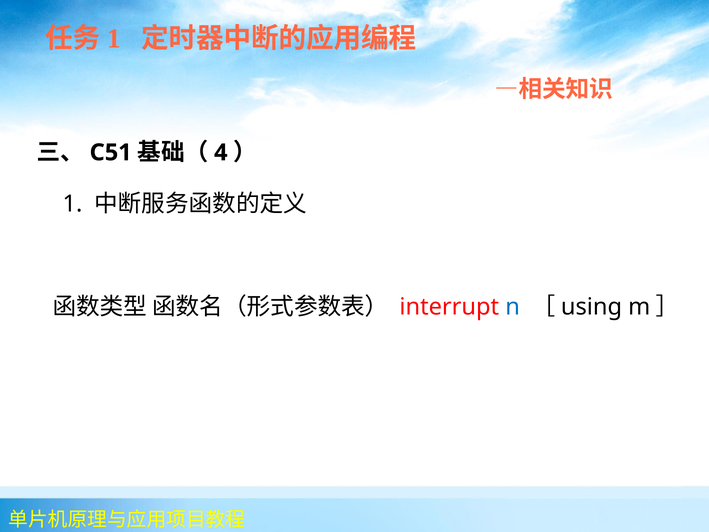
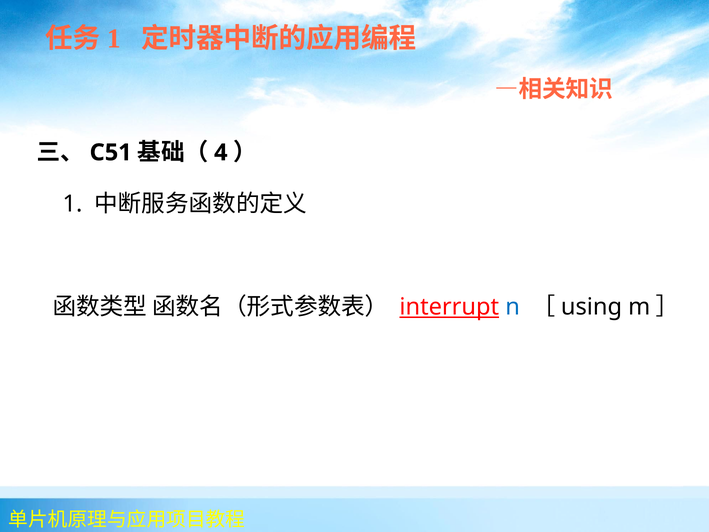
interrupt underline: none -> present (449, 307)
